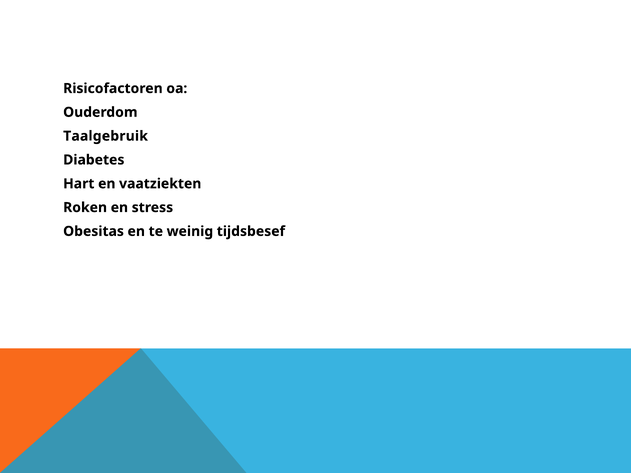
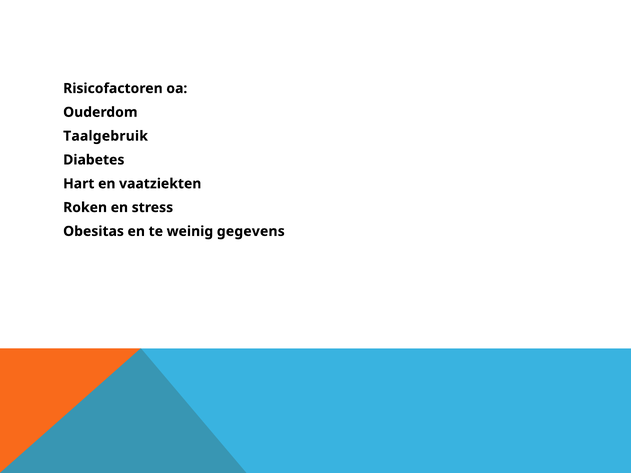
tijdsbesef: tijdsbesef -> gegevens (251, 231)
